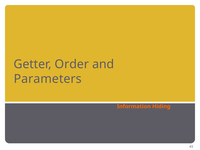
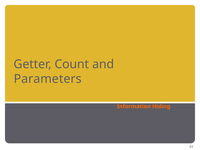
Order: Order -> Count (72, 64)
